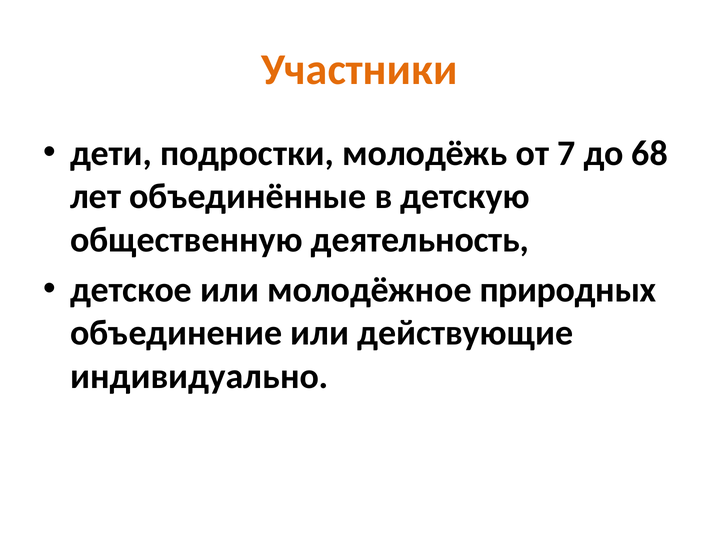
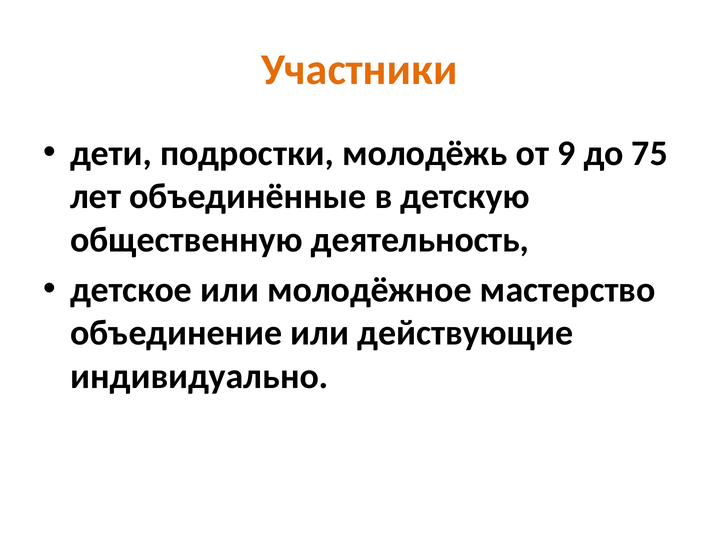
7: 7 -> 9 (566, 154)
68: 68 -> 75 (650, 154)
природных: природных -> мастерство (568, 290)
